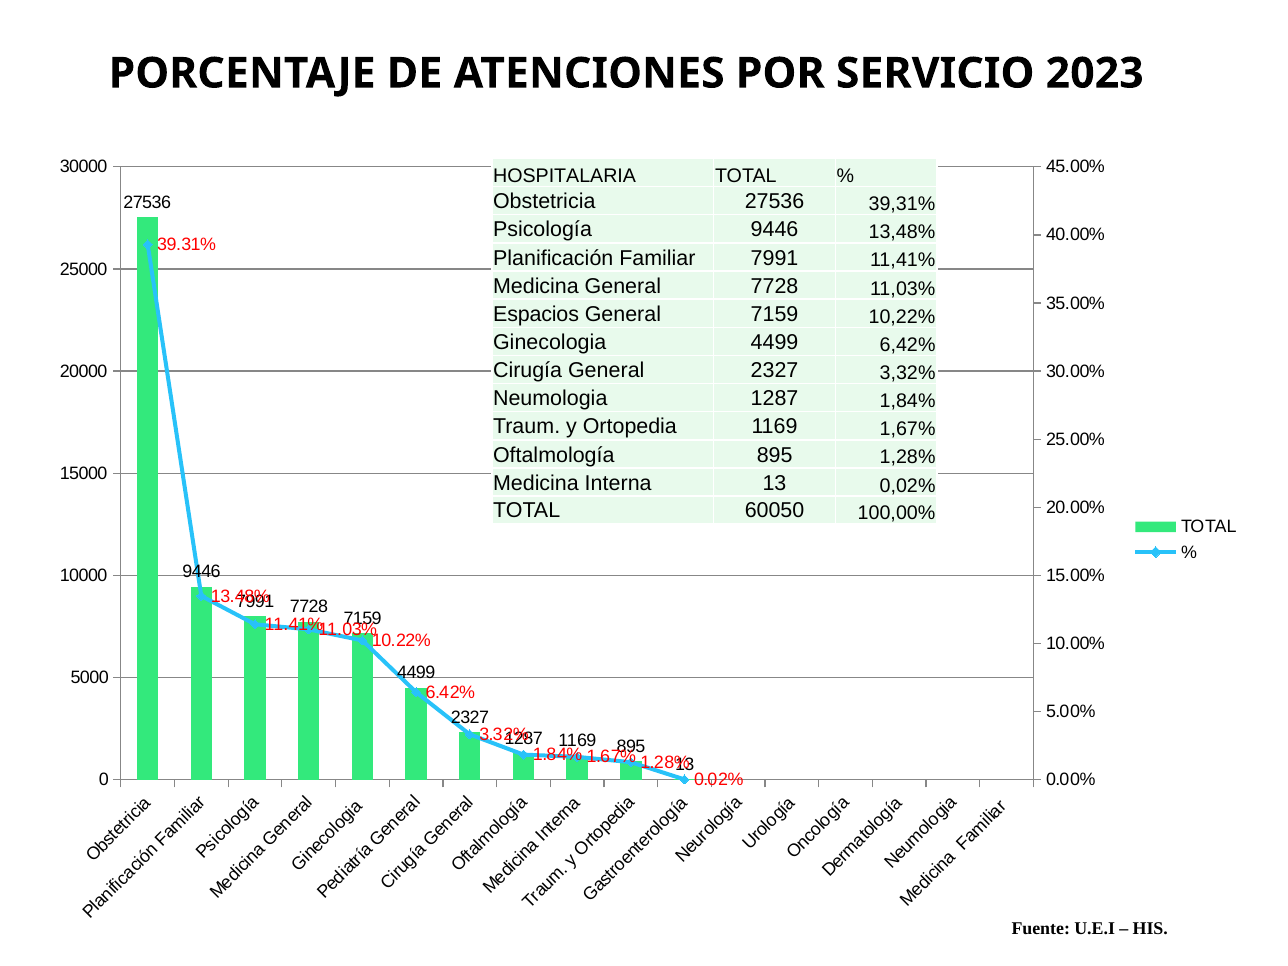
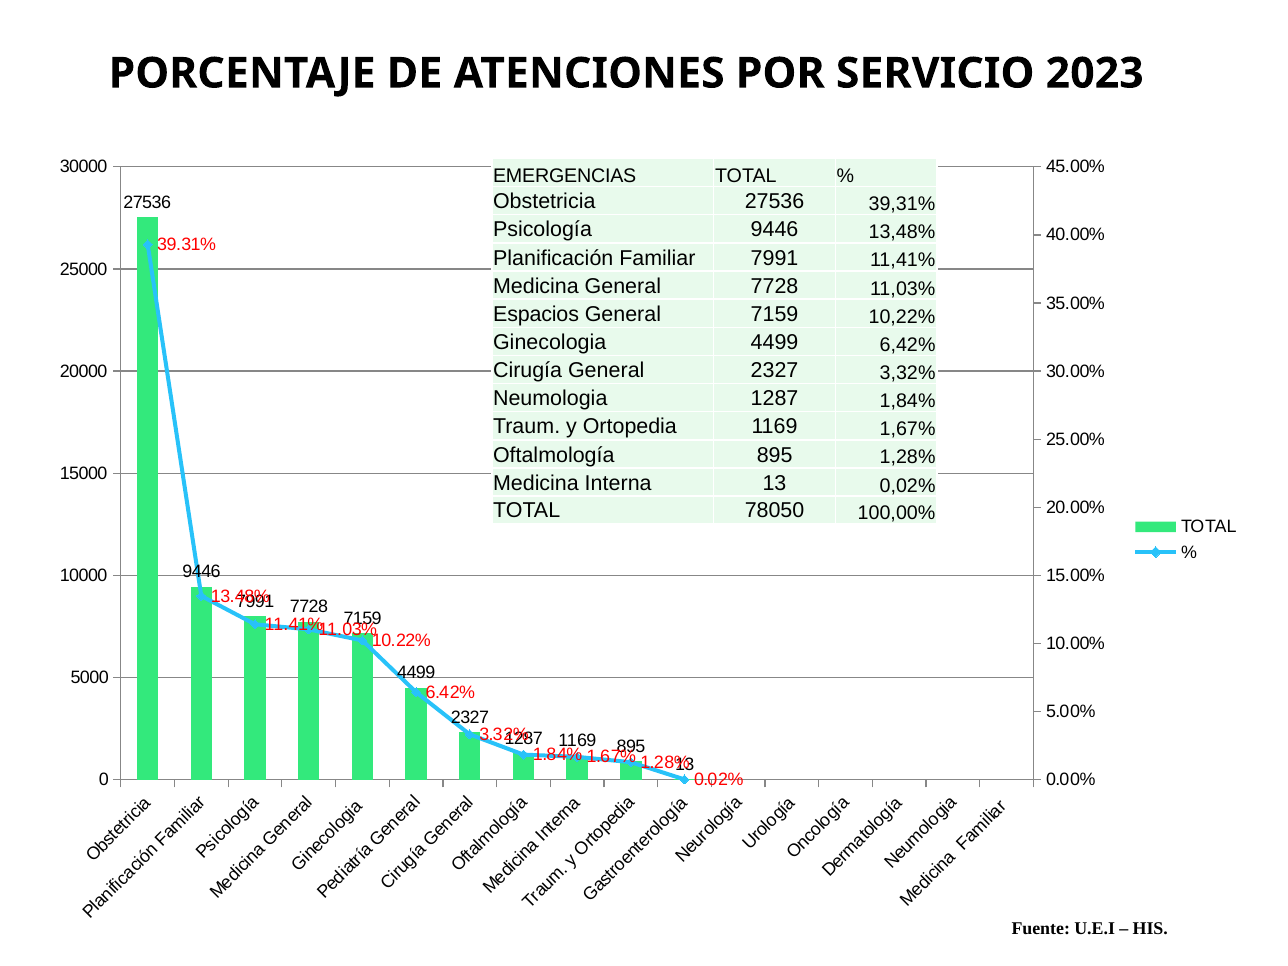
HOSPITALARIA: HOSPITALARIA -> EMERGENCIAS (565, 176)
60050: 60050 -> 78050 (775, 511)
